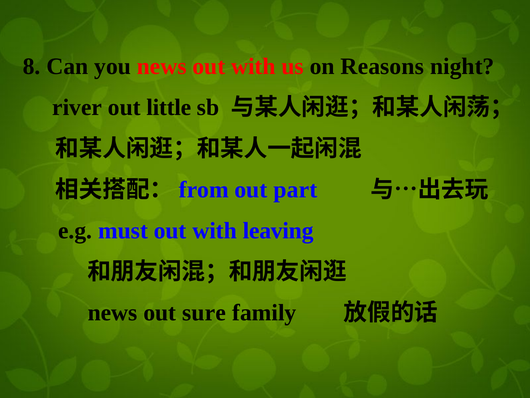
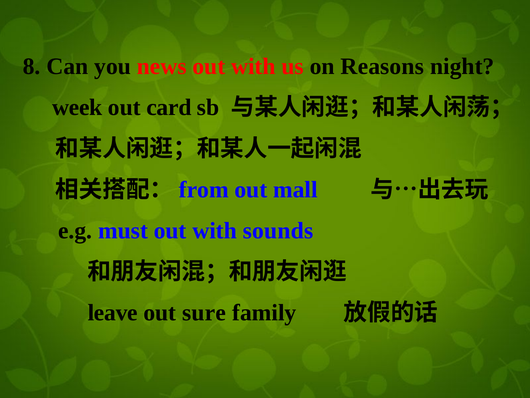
river: river -> week (77, 107)
little: little -> card (169, 107)
part: part -> mall (295, 189)
leaving: leaving -> sounds (278, 230)
news: news -> leave (113, 312)
